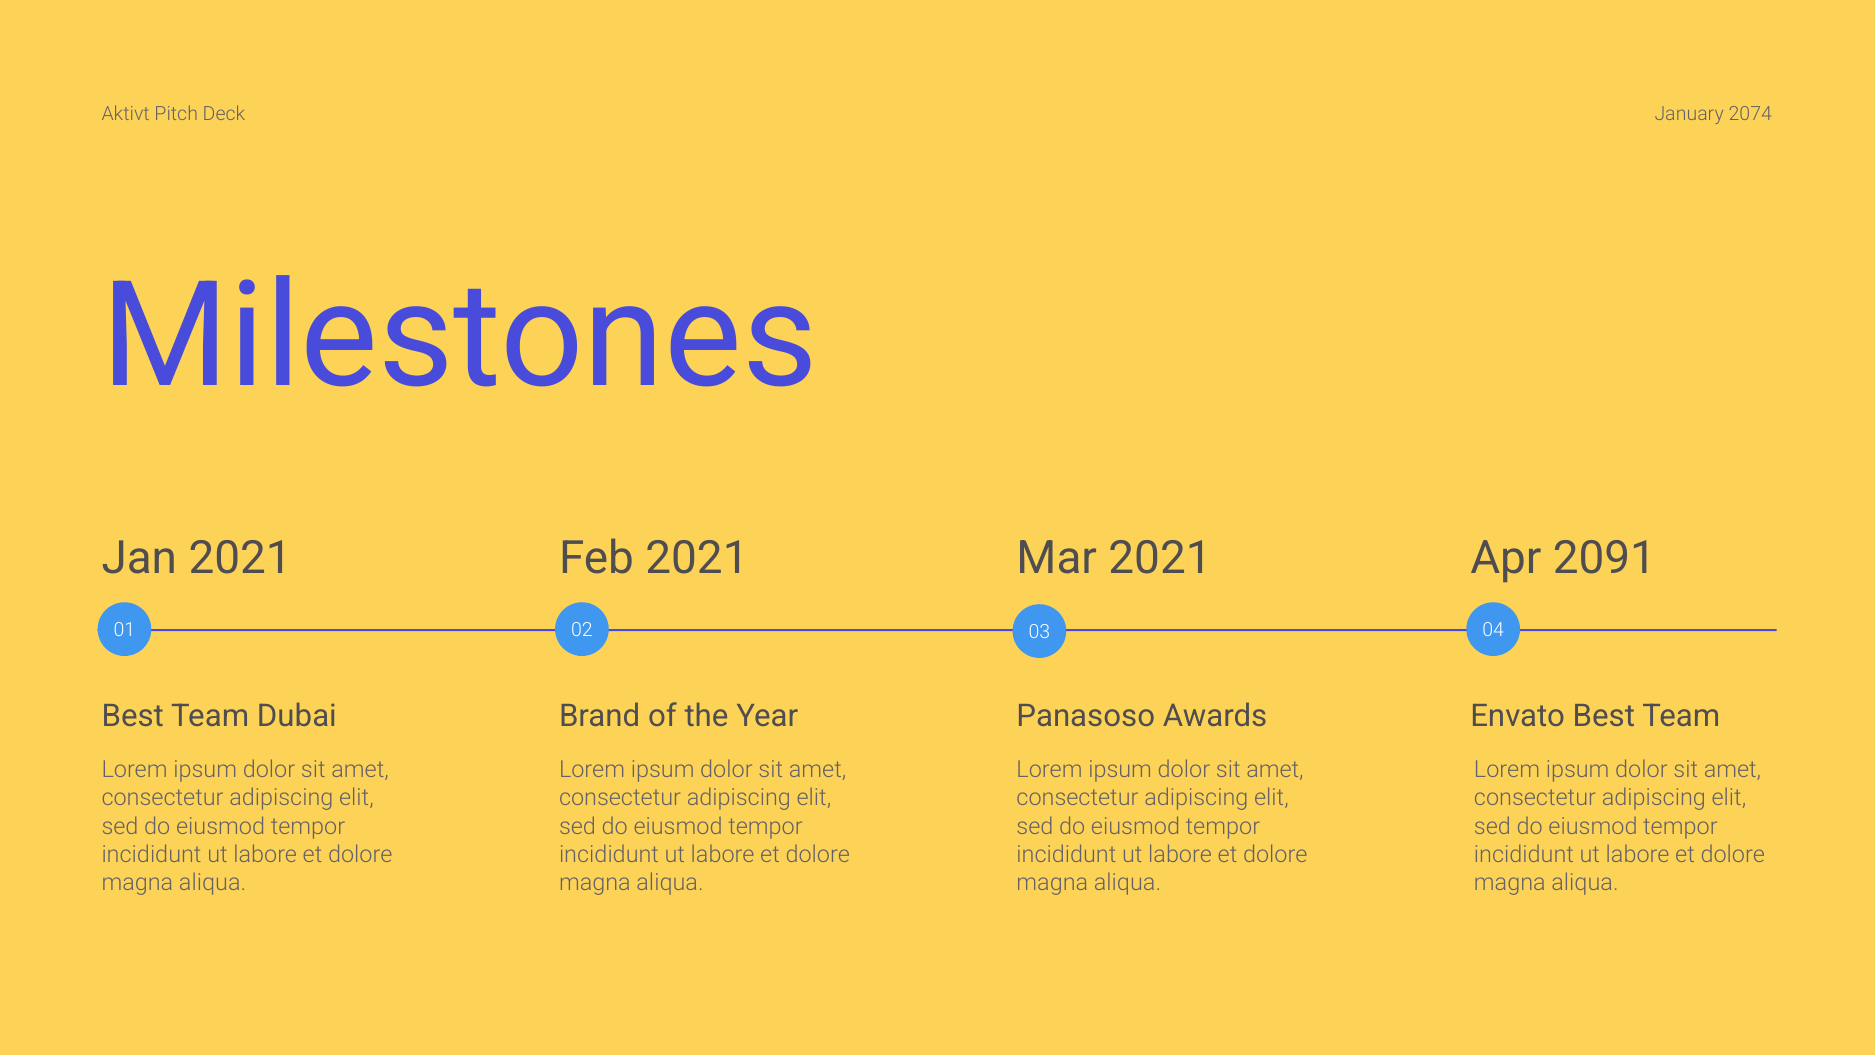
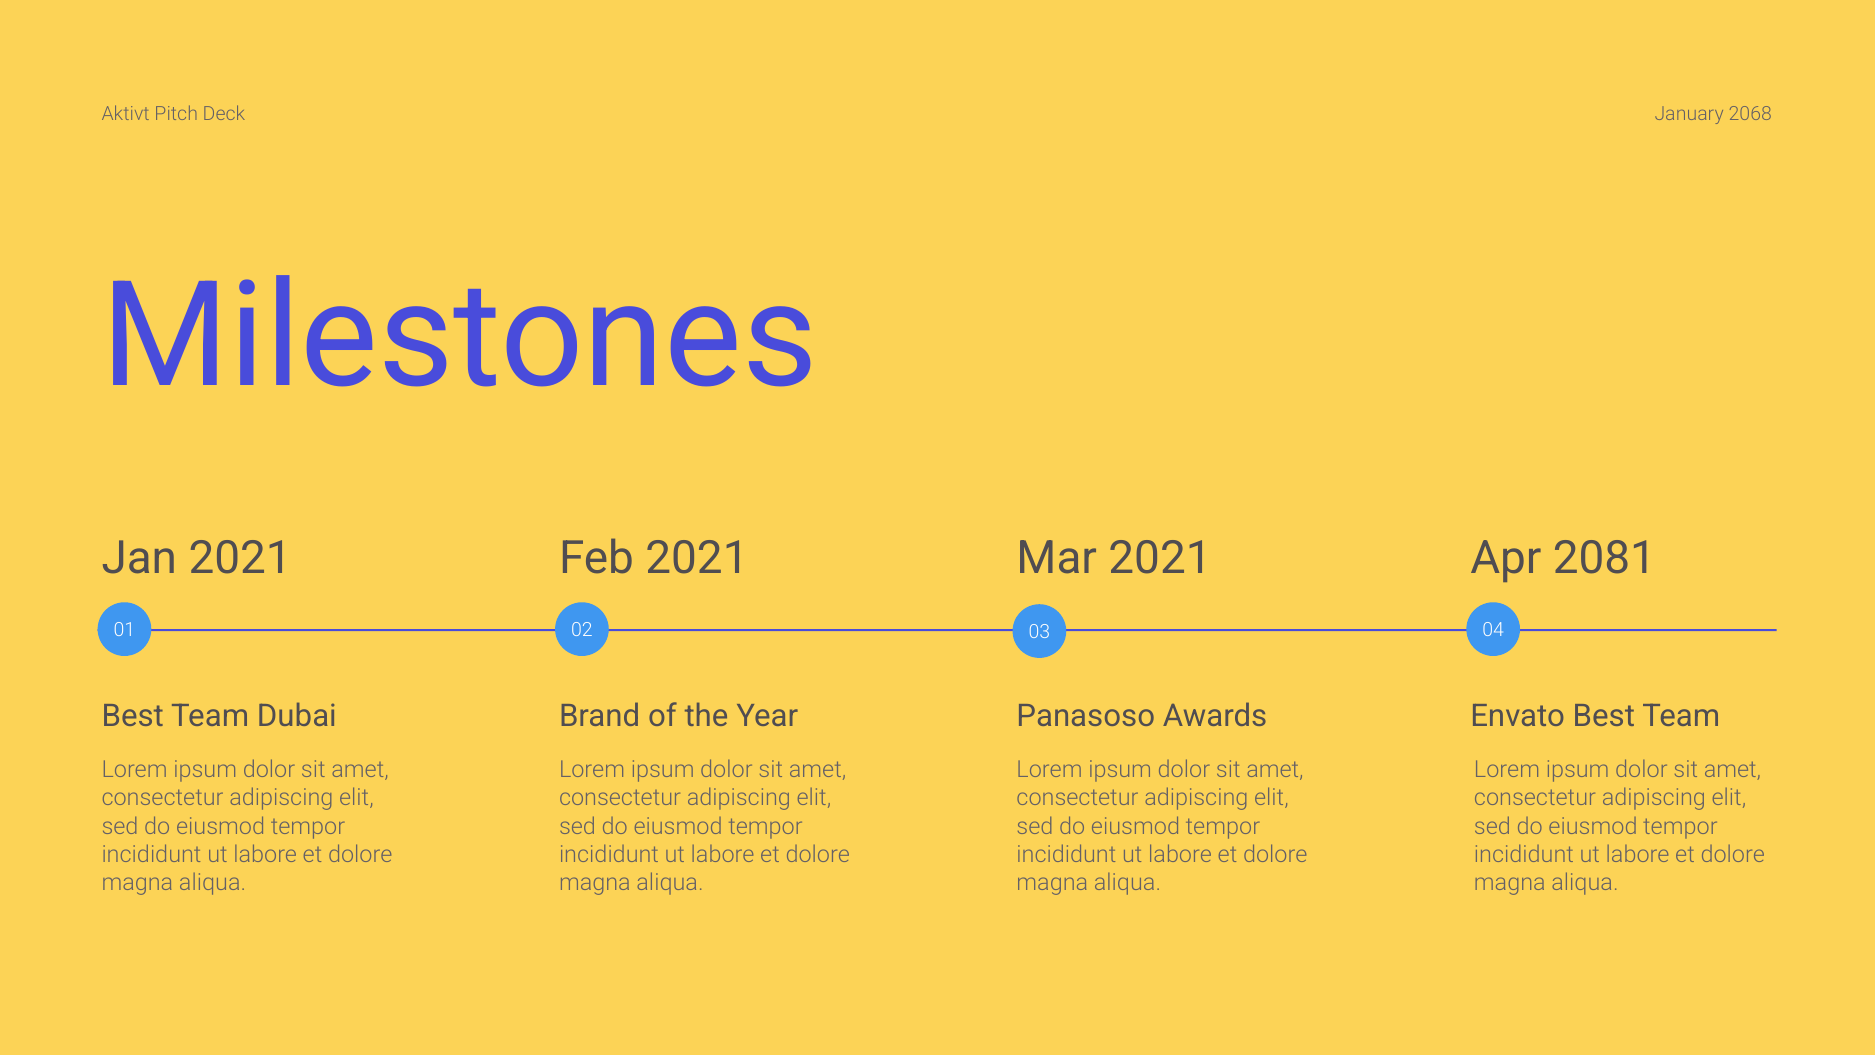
2074: 2074 -> 2068 (1750, 114)
2091: 2091 -> 2081 (1604, 558)
